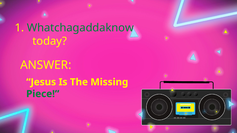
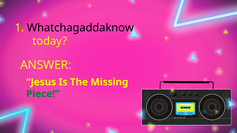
Whatchagaddaknow colour: green -> black (80, 28)
